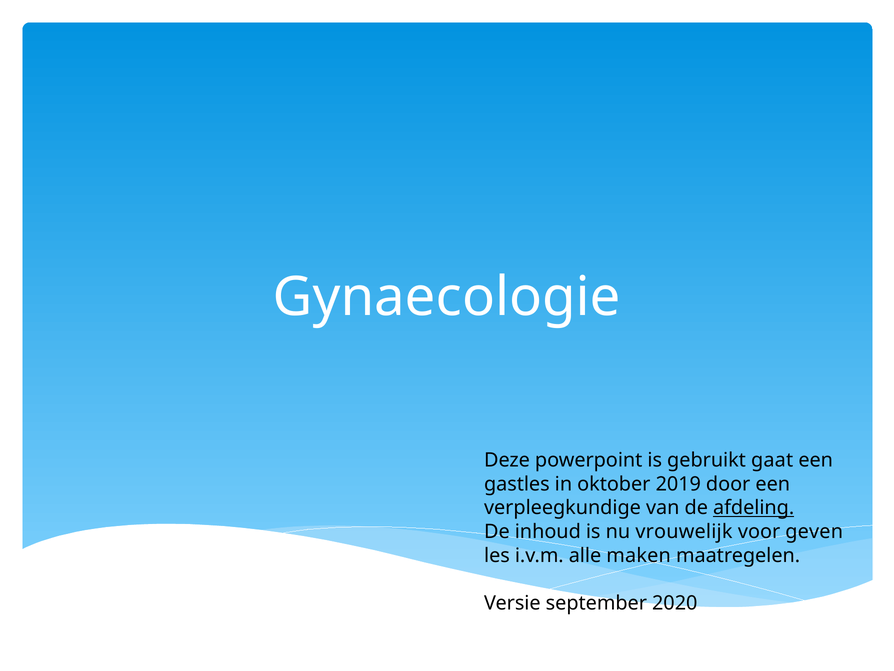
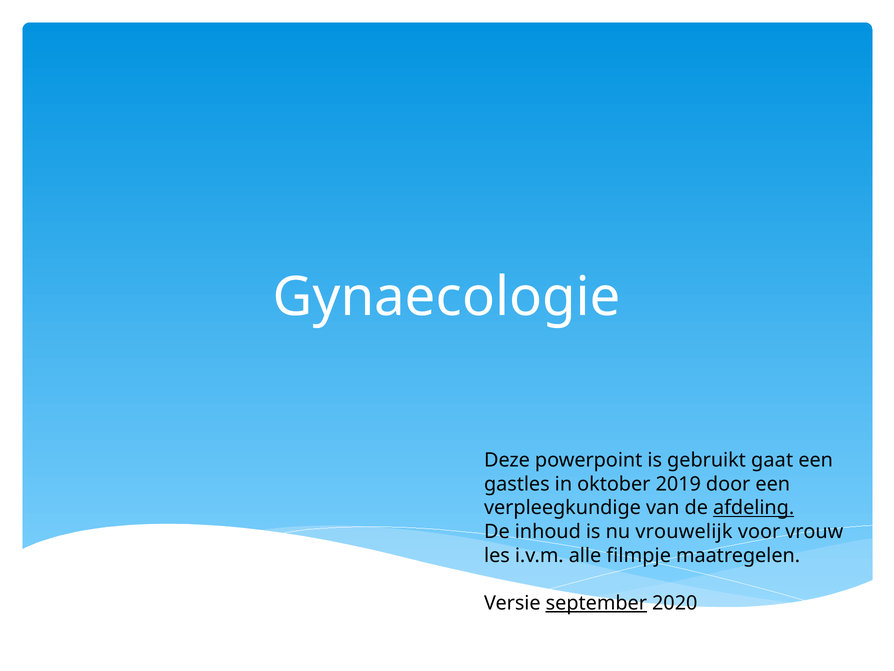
geven: geven -> vrouw (814, 531)
maken: maken -> filmpje (639, 555)
september underline: none -> present (596, 603)
